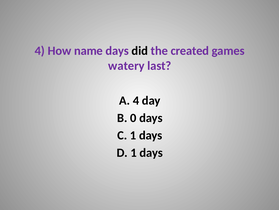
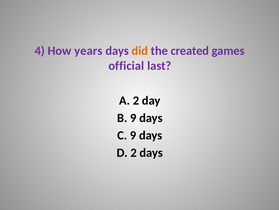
name: name -> years (88, 51)
did colour: black -> orange (140, 51)
watery: watery -> official (126, 65)
A 4: 4 -> 2 (136, 100)
B 0: 0 -> 9 (133, 118)
C 1: 1 -> 9 (133, 135)
D 1: 1 -> 2 (134, 152)
